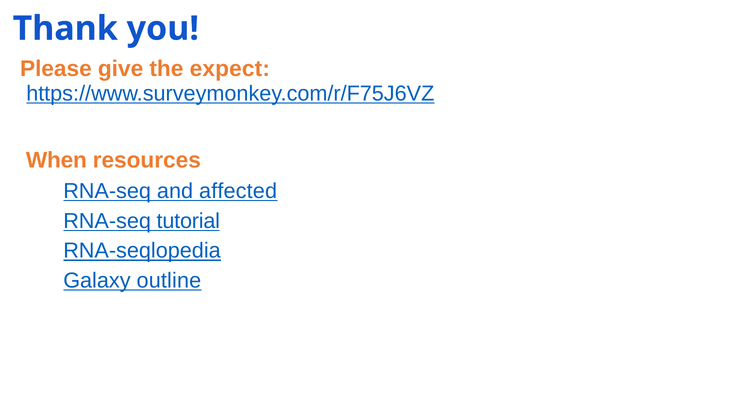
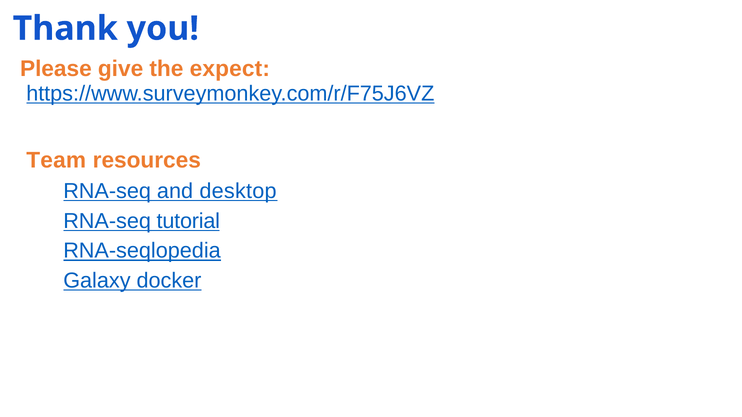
When: When -> Team (56, 161)
affected: affected -> desktop (238, 191)
outline: outline -> docker (169, 281)
